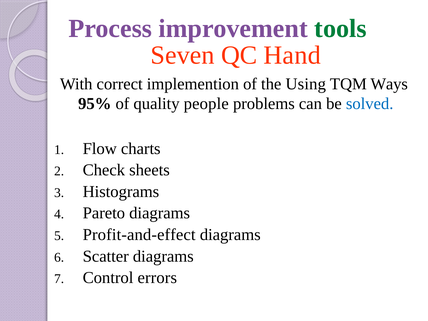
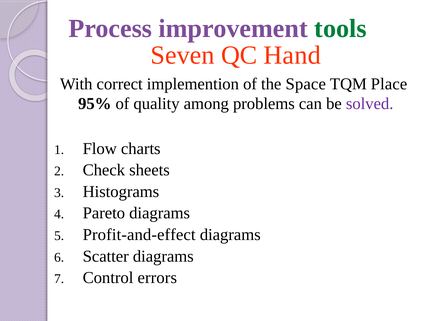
Using: Using -> Space (306, 84)
Ways: Ways -> Place (389, 84)
people: people -> among (206, 104)
solved colour: blue -> purple (370, 104)
